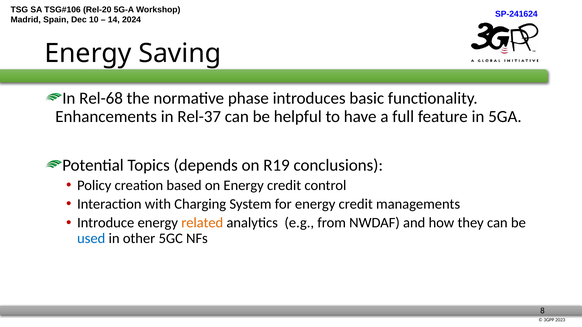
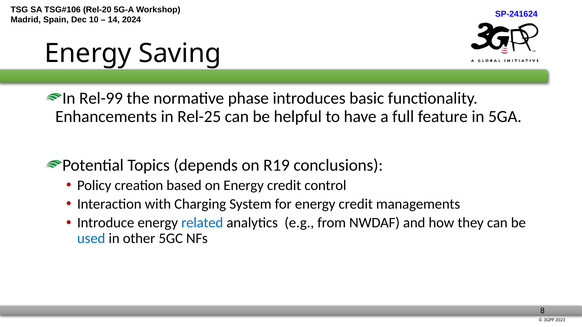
Rel-68: Rel-68 -> Rel-99 (101, 98)
Rel-37: Rel-37 -> Rel-25 (199, 117)
related colour: orange -> blue (202, 223)
